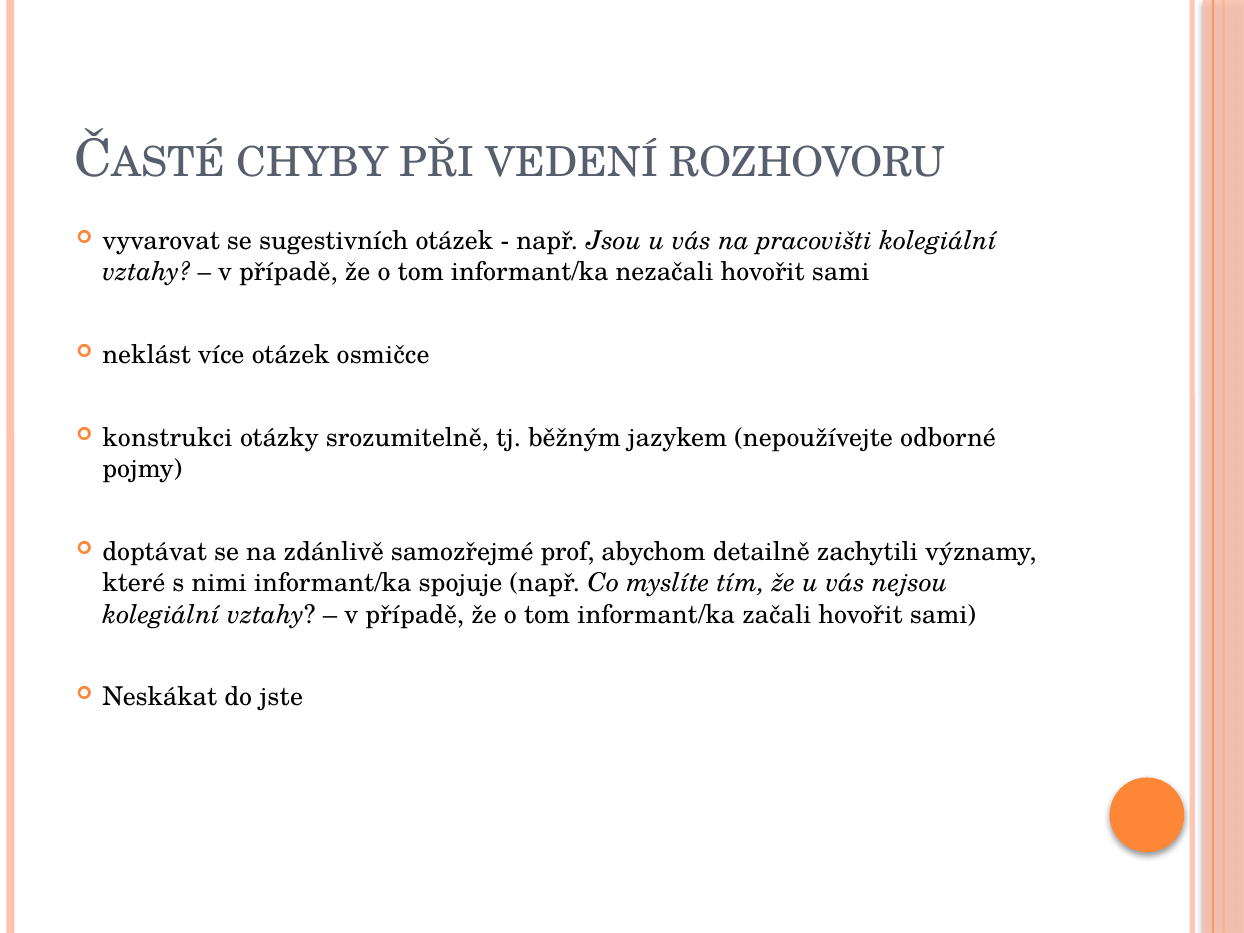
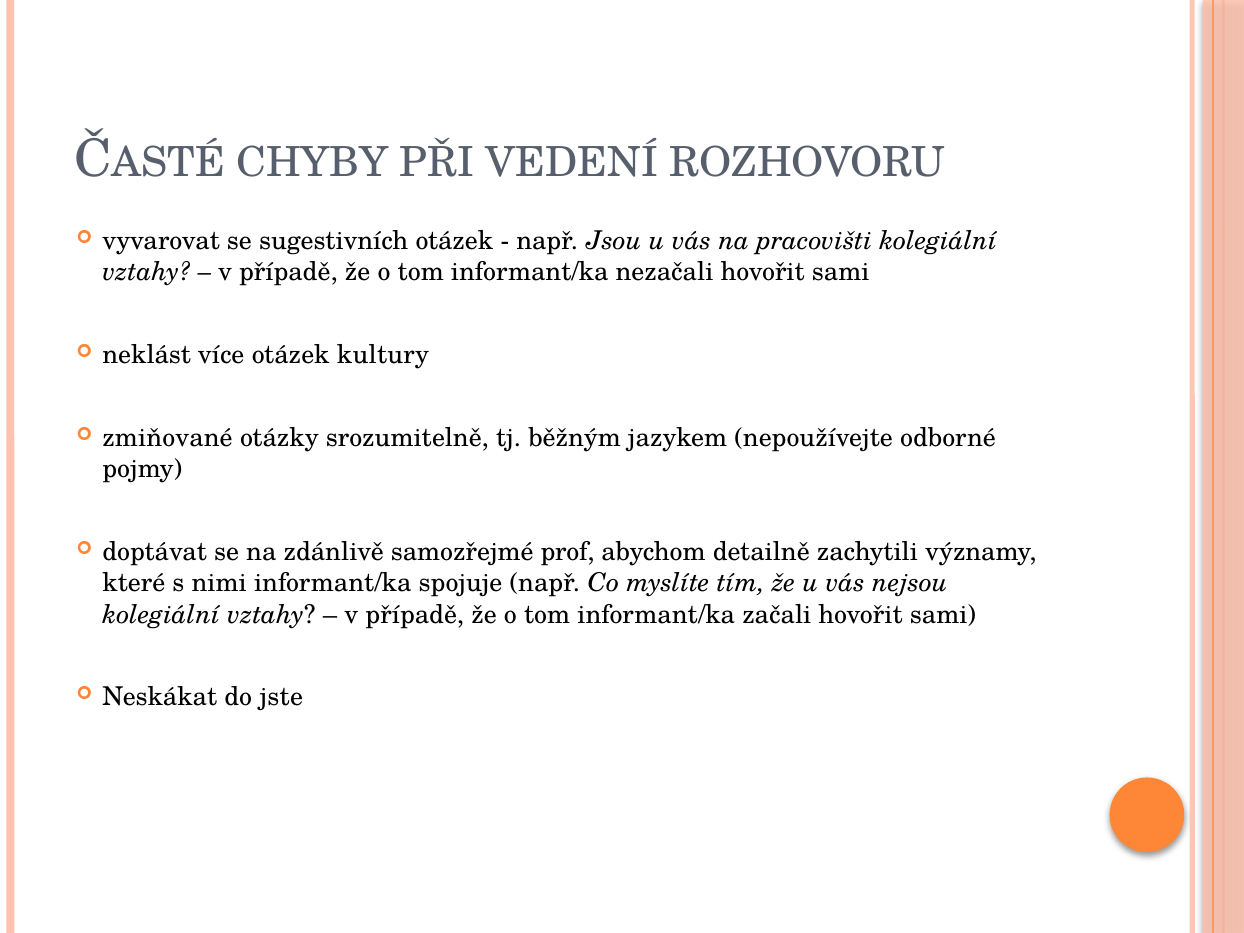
osmičce: osmičce -> kultury (383, 355)
konstrukci: konstrukci -> zmiňované (168, 438)
